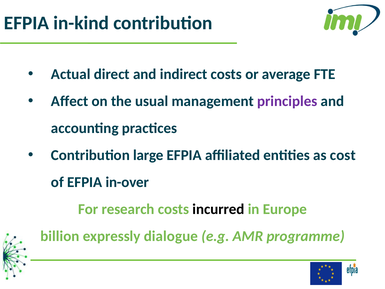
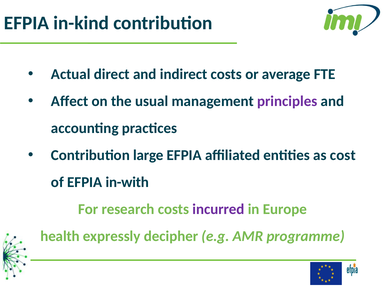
in-over: in-over -> in-with (127, 182)
incurred colour: black -> purple (218, 209)
billion: billion -> health (60, 236)
dialogue: dialogue -> decipher (171, 236)
